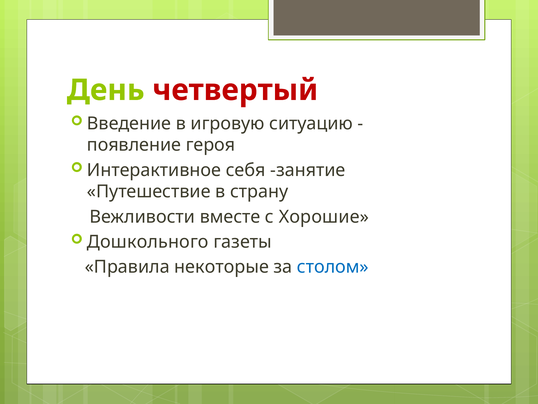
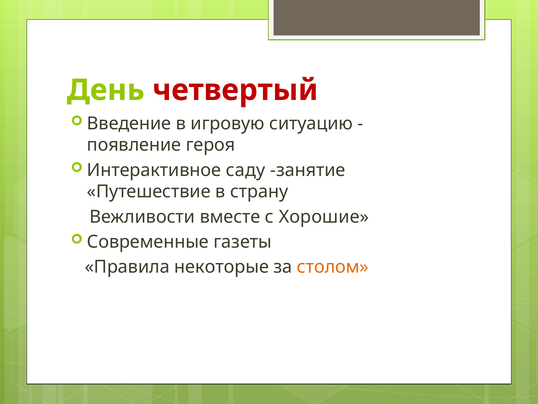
себя: себя -> саду (246, 170)
Дошкольного: Дошкольного -> Современные (148, 242)
столом colour: blue -> orange (333, 267)
